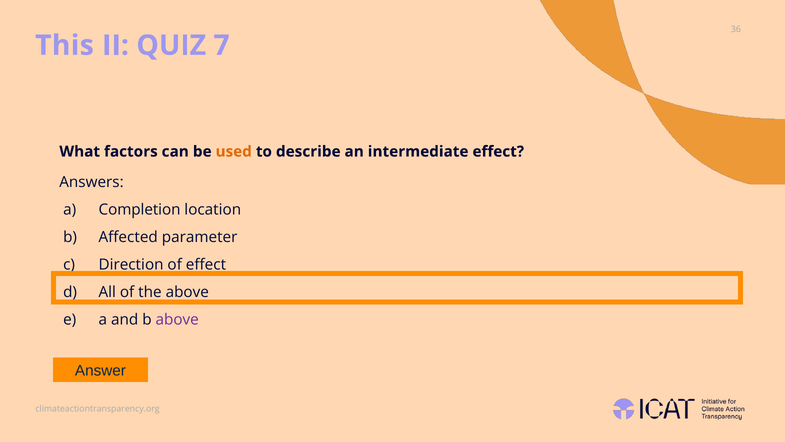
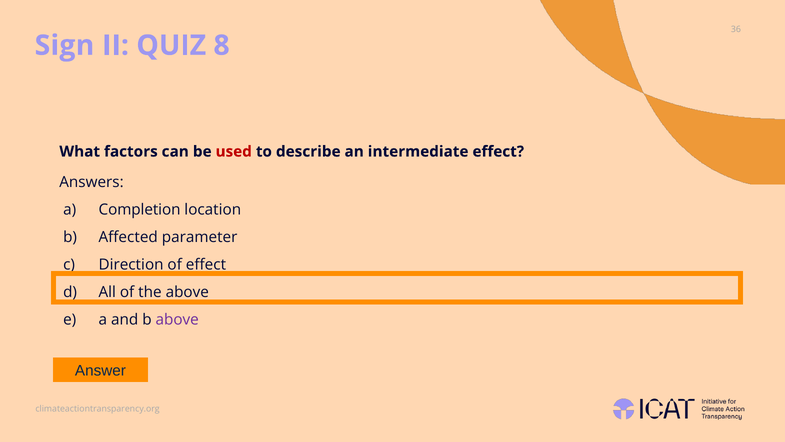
This: This -> Sign (64, 45)
7: 7 -> 8 (222, 45)
used colour: orange -> red (234, 151)
